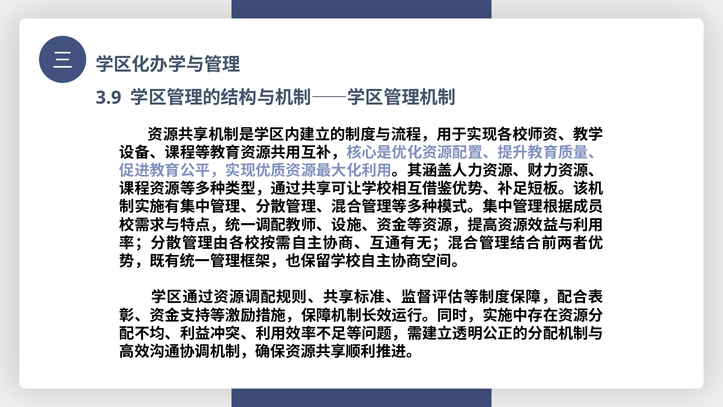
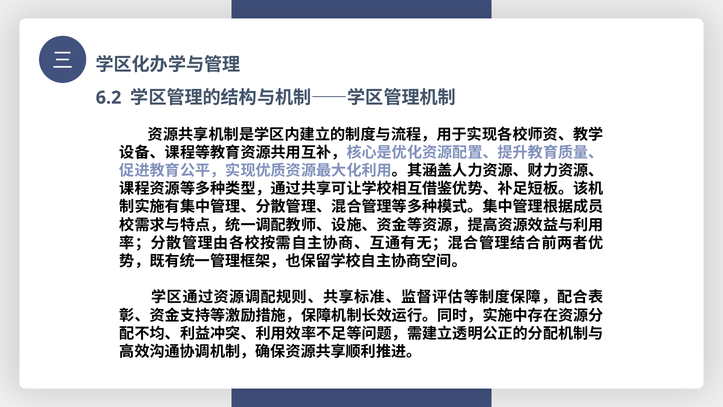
3.9: 3.9 -> 6.2 (109, 98)
